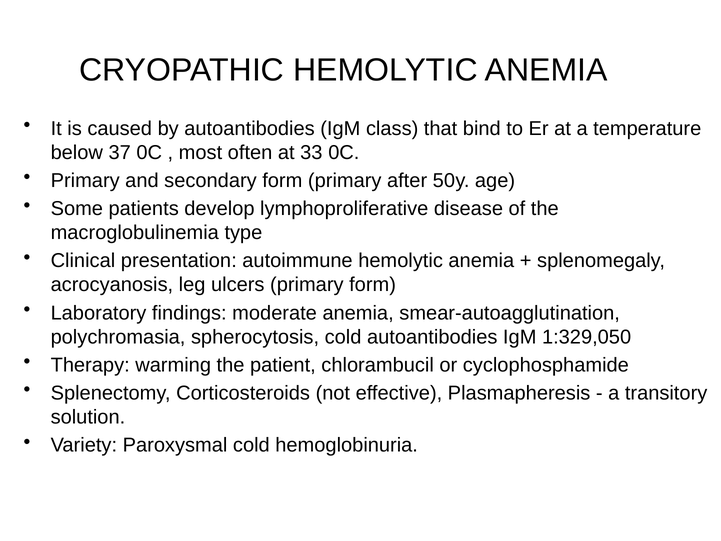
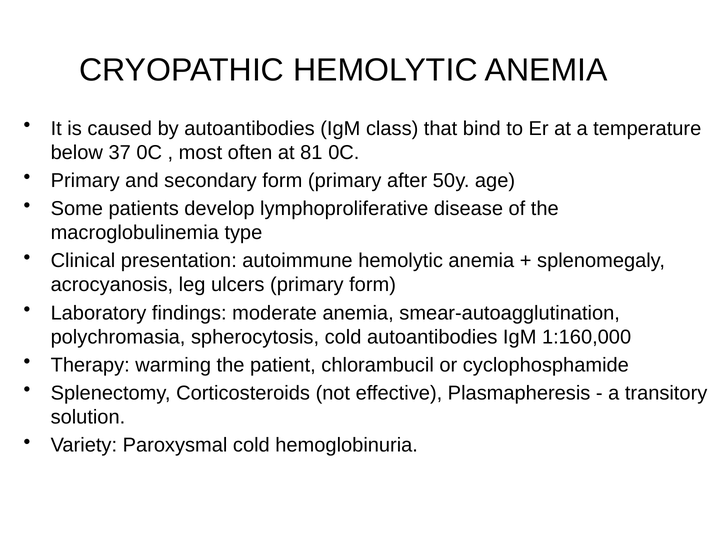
33: 33 -> 81 (311, 152)
1:329,050: 1:329,050 -> 1:160,000 (587, 337)
